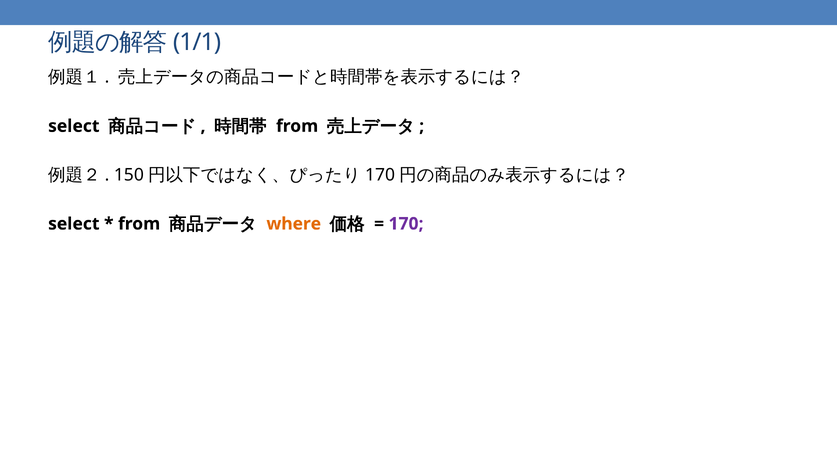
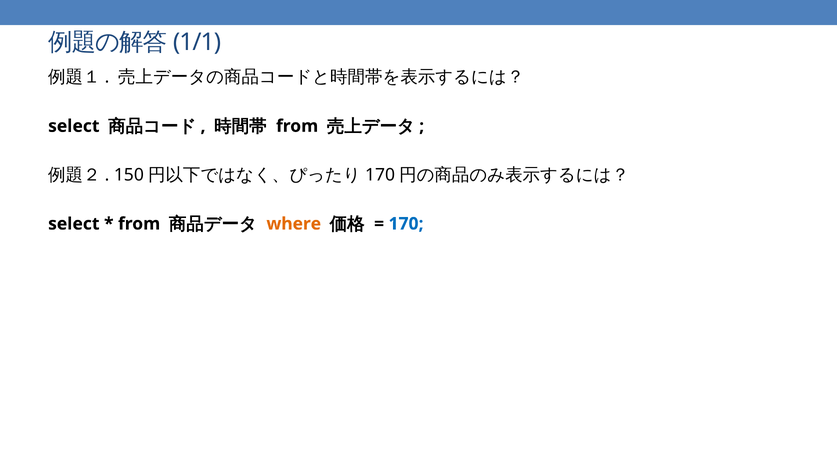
170 colour: purple -> blue (406, 224)
